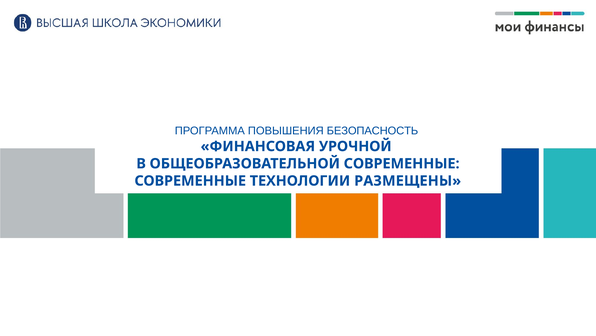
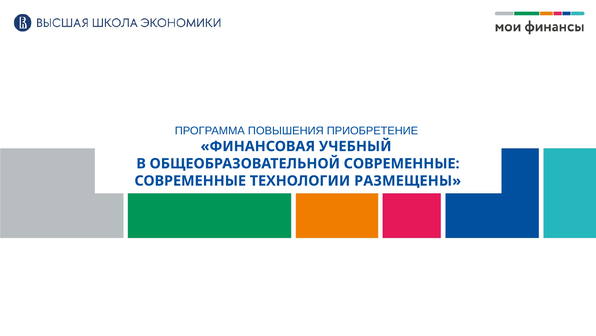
БЕЗОПАСНОСТЬ: БЕЗОПАСНОСТЬ -> ПРИОБРЕТЕНИЕ (372, 131)
УРОЧНОЙ: УРОЧНОЙ -> УЧЕБНЫЙ (355, 146)
